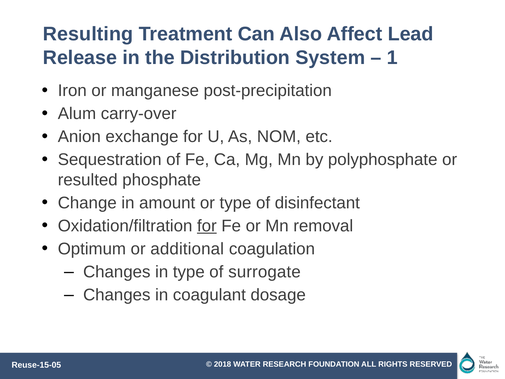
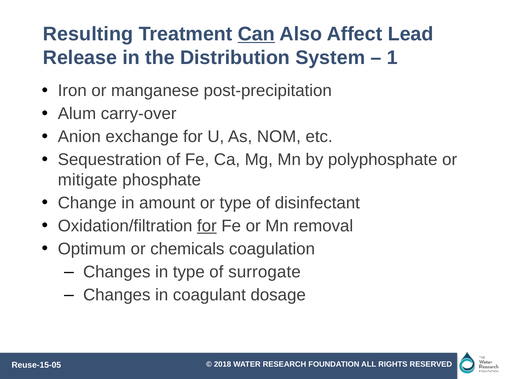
Can underline: none -> present (256, 34)
resulted: resulted -> mitigate (88, 180)
additional: additional -> chemicals (187, 249)
